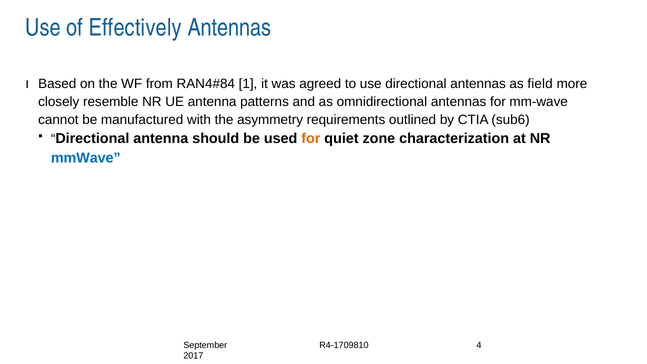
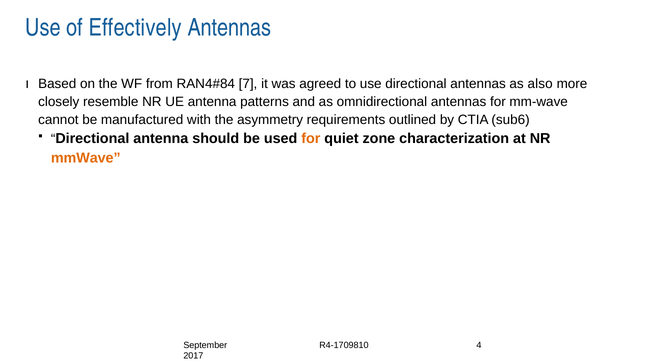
1: 1 -> 7 (248, 84)
field: field -> also (540, 84)
mmWave colour: blue -> orange (86, 158)
